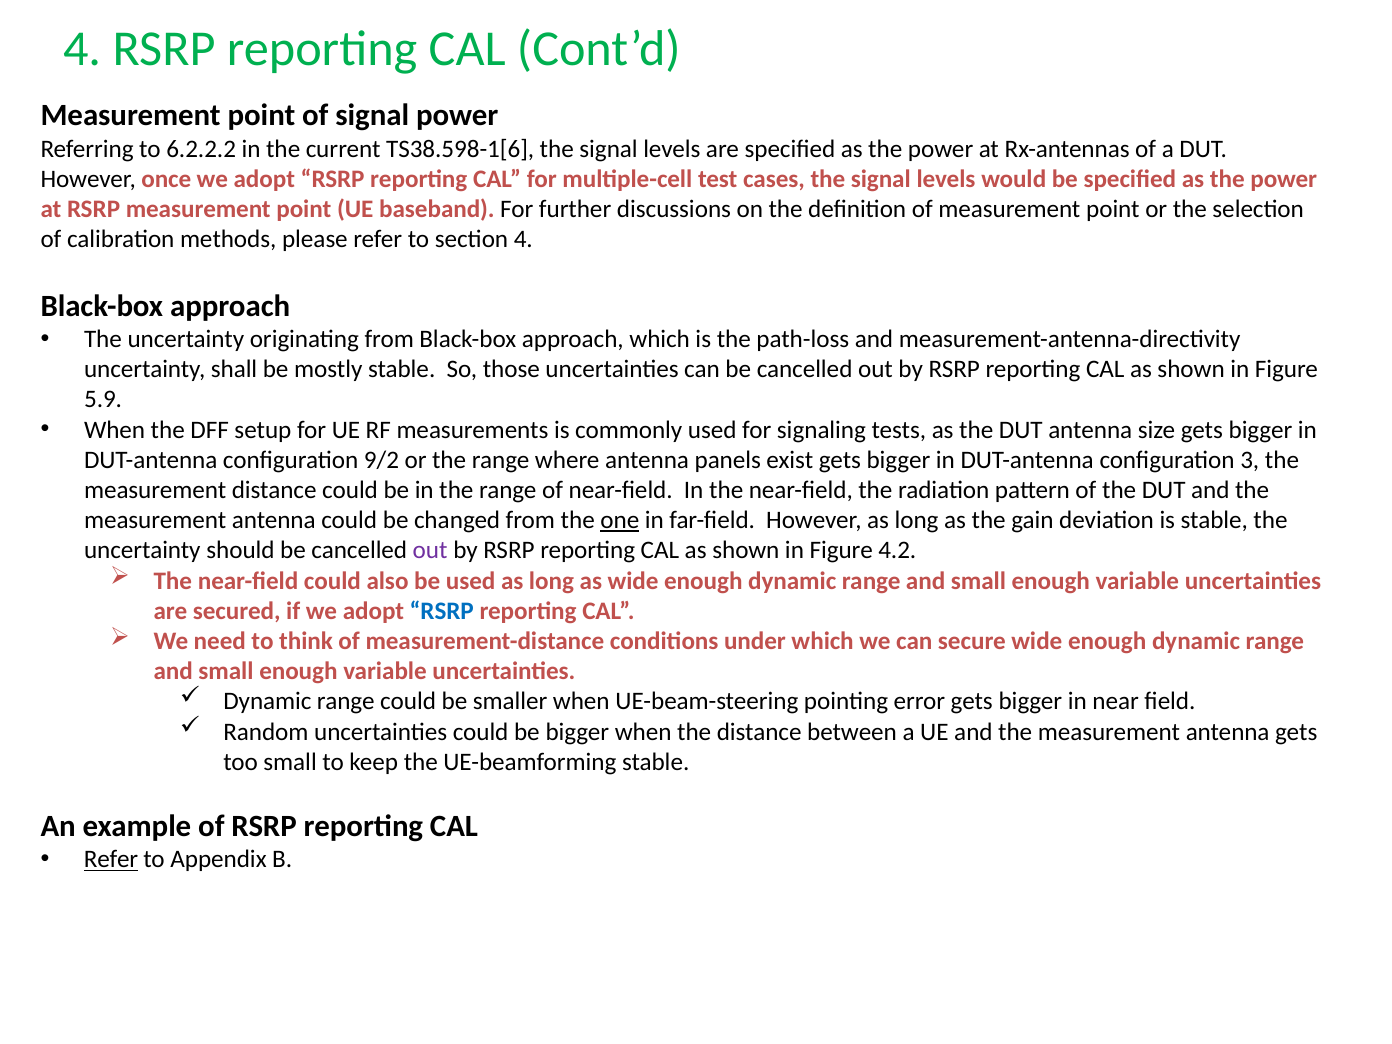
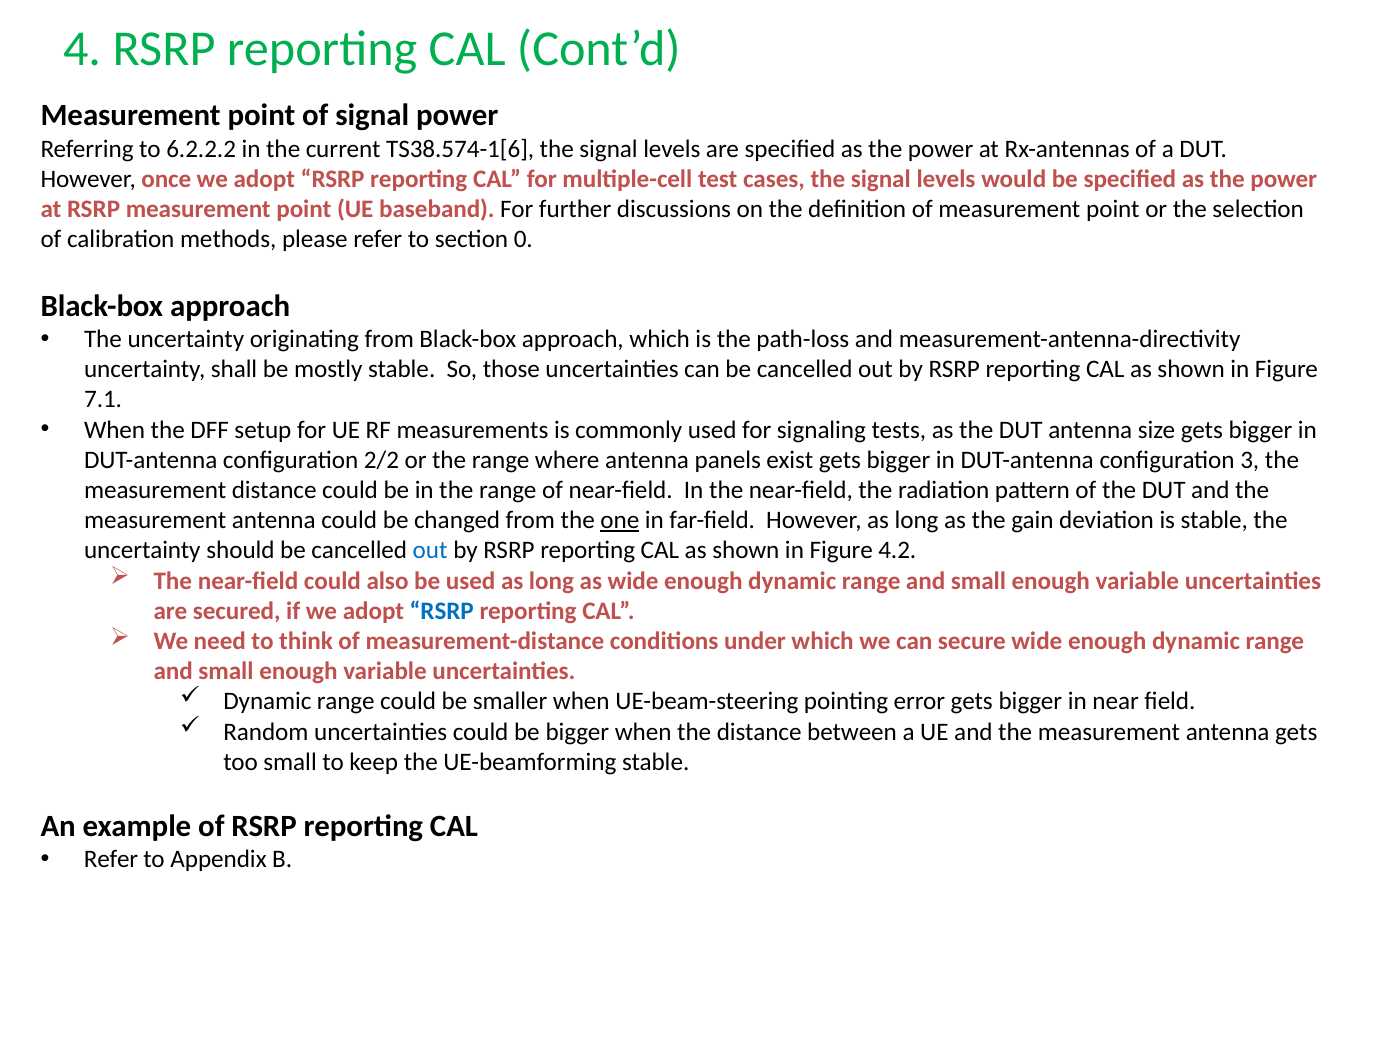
TS38.598-1[6: TS38.598-1[6 -> TS38.574-1[6 (460, 149)
section 4: 4 -> 0 (523, 239)
5.9: 5.9 -> 7.1 (103, 400)
9/2: 9/2 -> 2/2 (381, 460)
out colour: purple -> blue (430, 551)
Refer underline: present -> none (111, 859)
